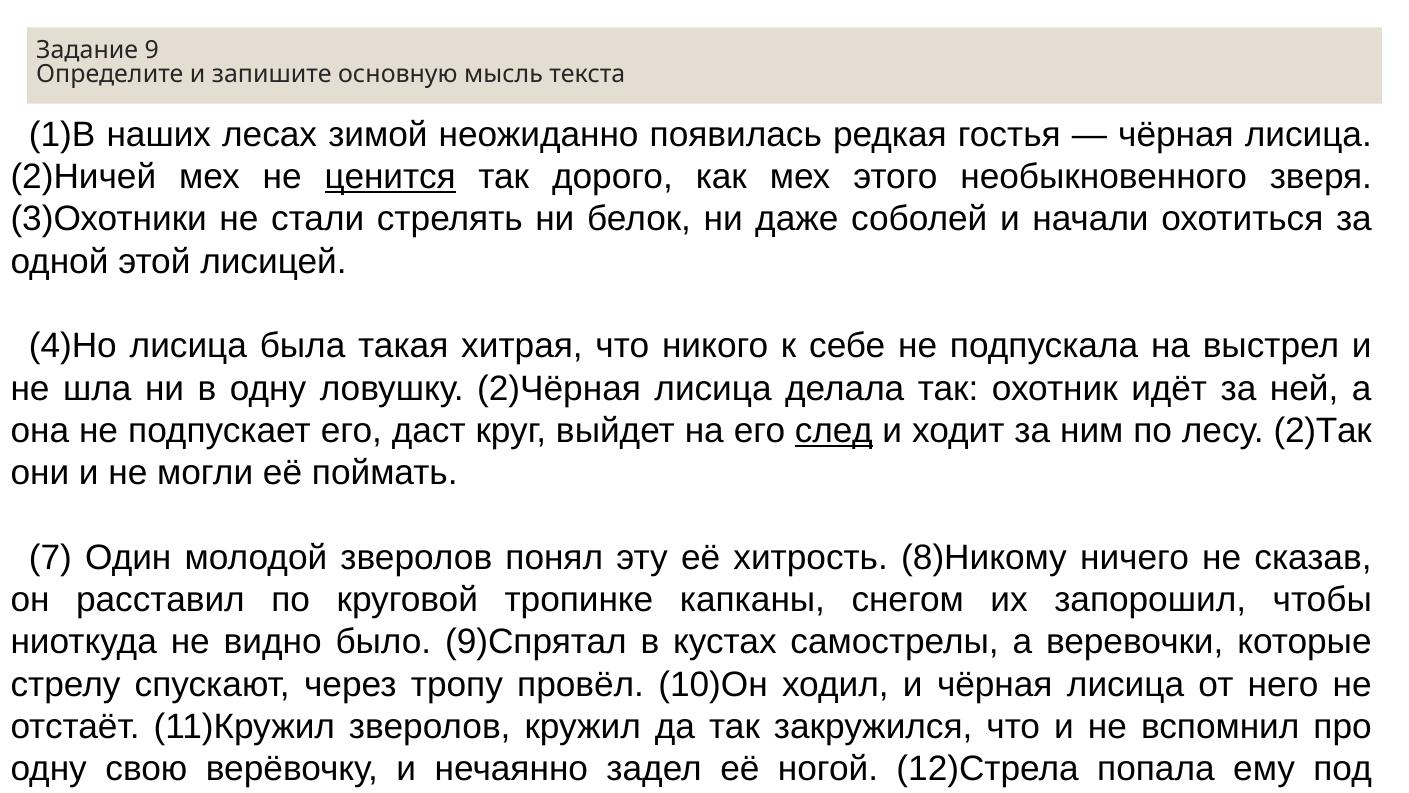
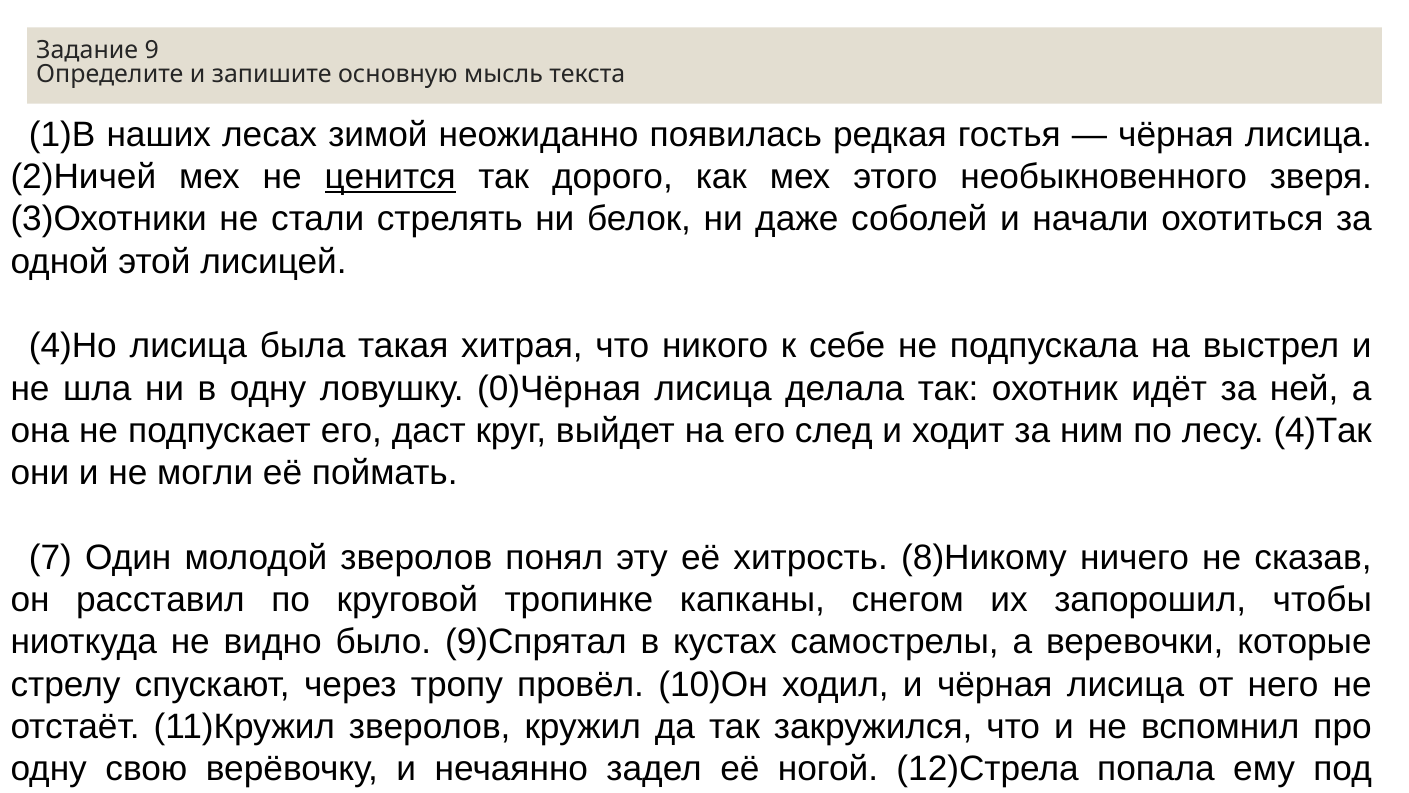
2)Чёрная: 2)Чёрная -> 0)Чёрная (559, 388)
след underline: present -> none (834, 430)
2)Так: 2)Так -> 4)Так (1323, 430)
